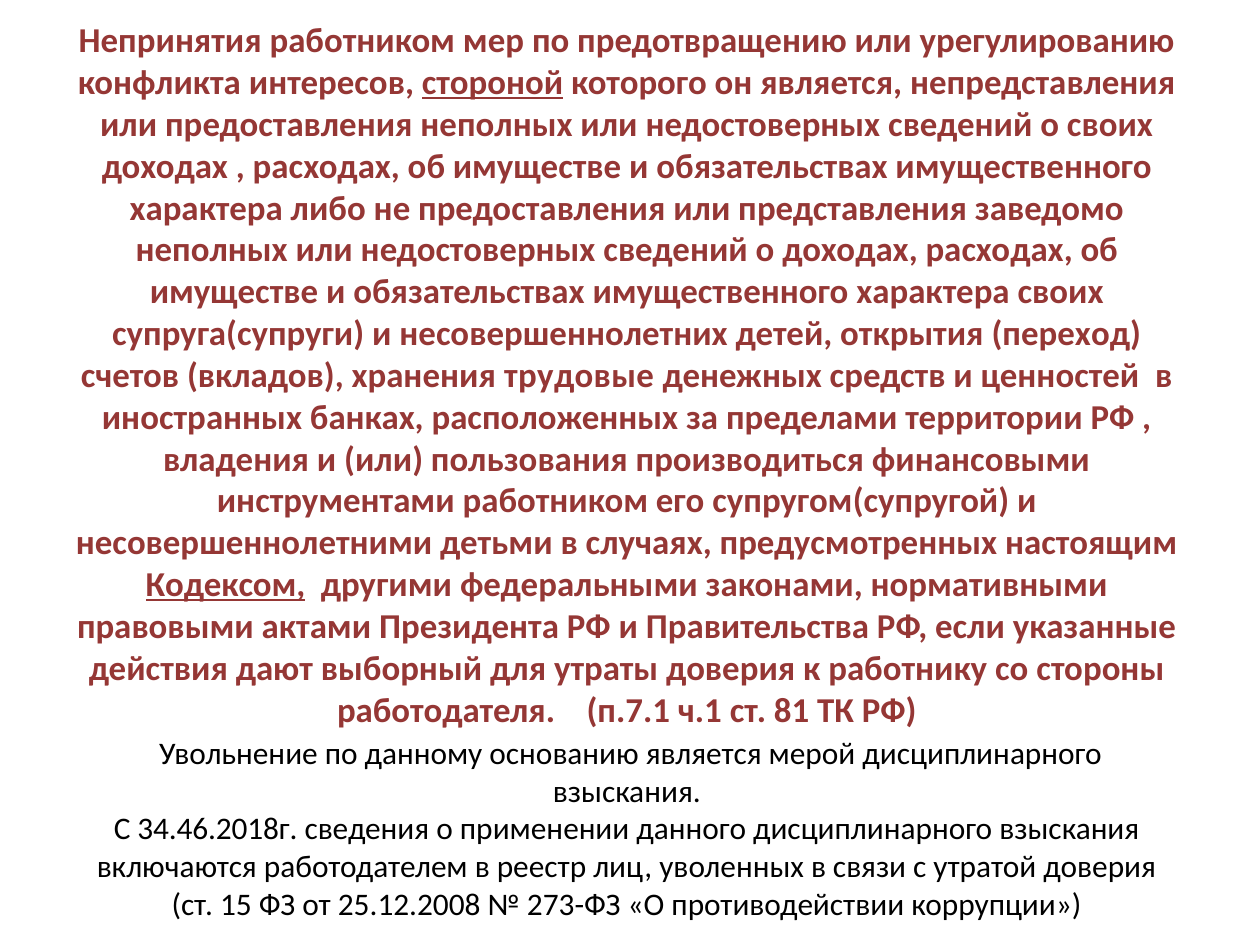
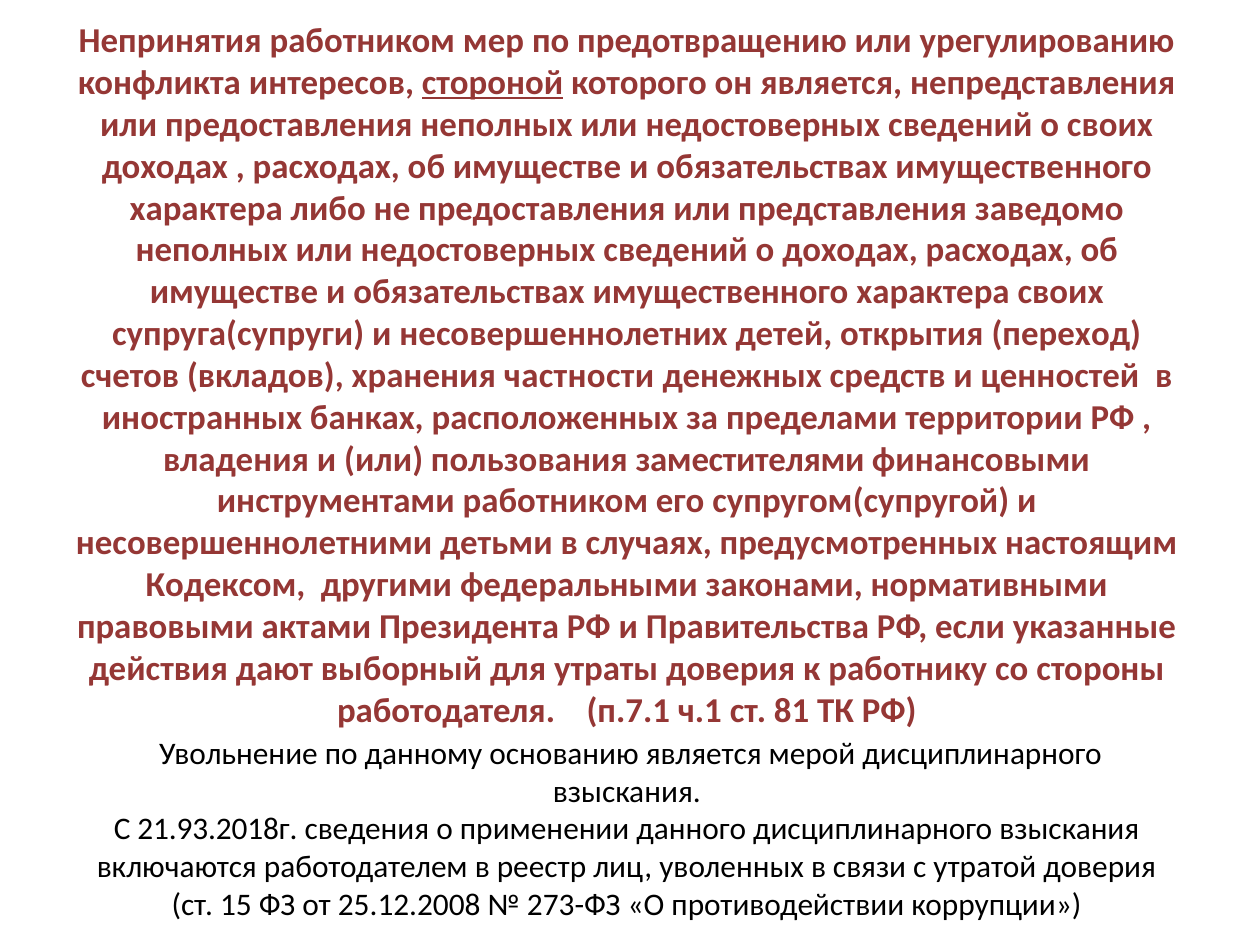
трудовые: трудовые -> частности (579, 376)
производиться: производиться -> заместителями (750, 459)
Кодексом underline: present -> none (225, 585)
34.46.2018г: 34.46.2018г -> 21.93.2018г (217, 829)
